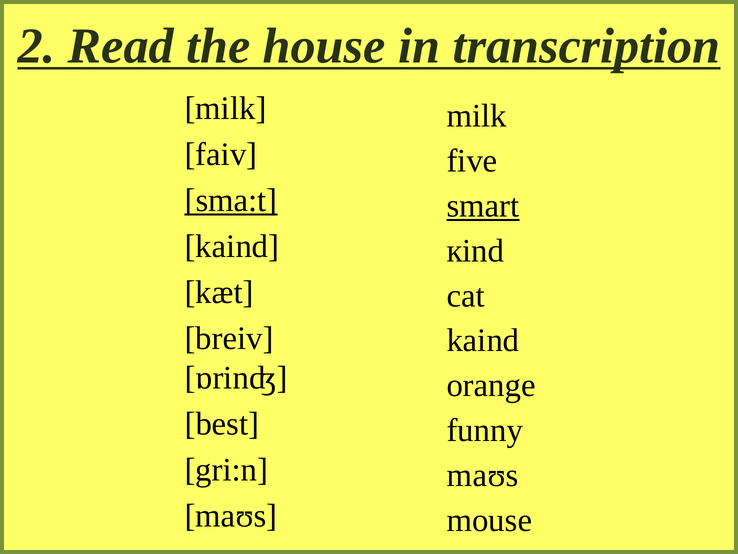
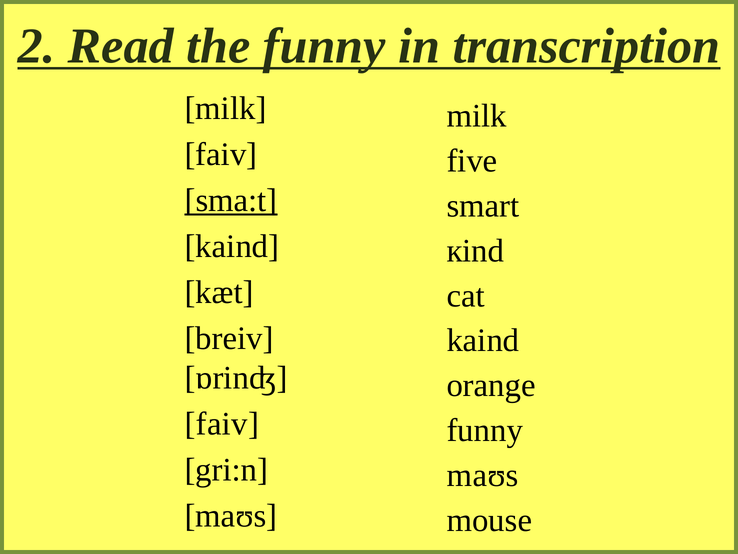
the house: house -> funny (324, 46)
smart underline: present -> none (483, 206)
best: best -> faiv (222, 423)
